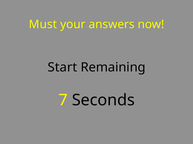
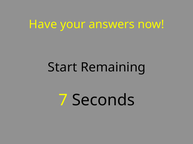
Must: Must -> Have (43, 24)
